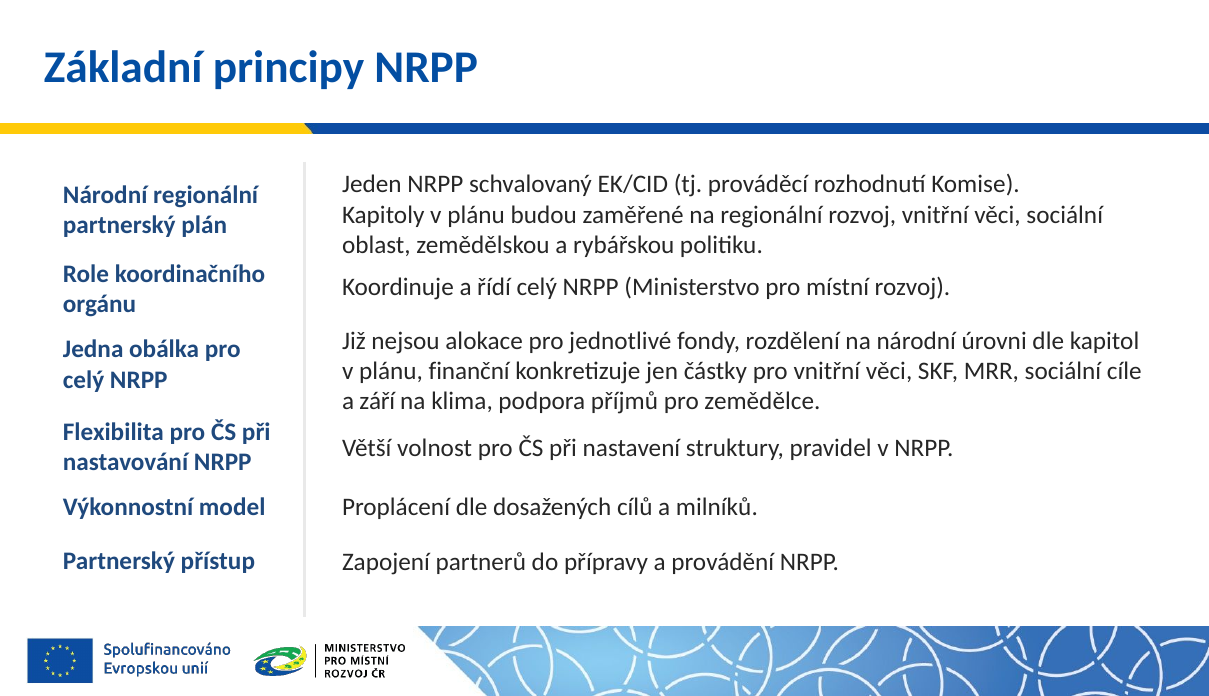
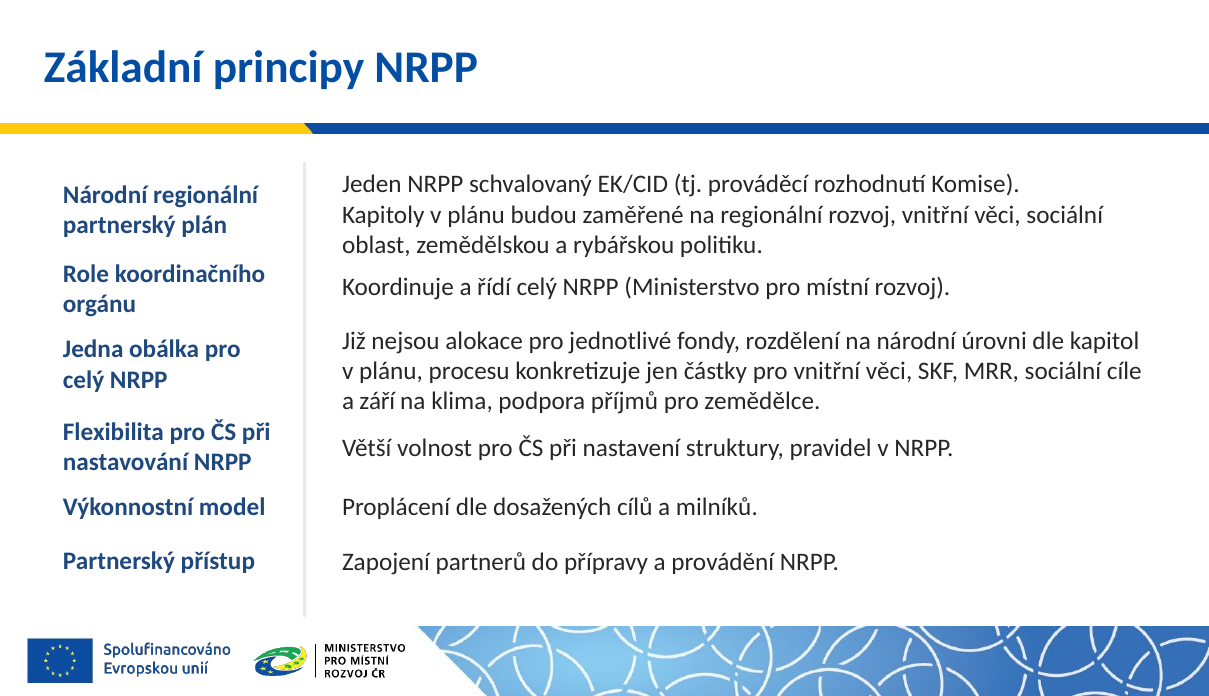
finanční: finanční -> procesu (469, 371)
